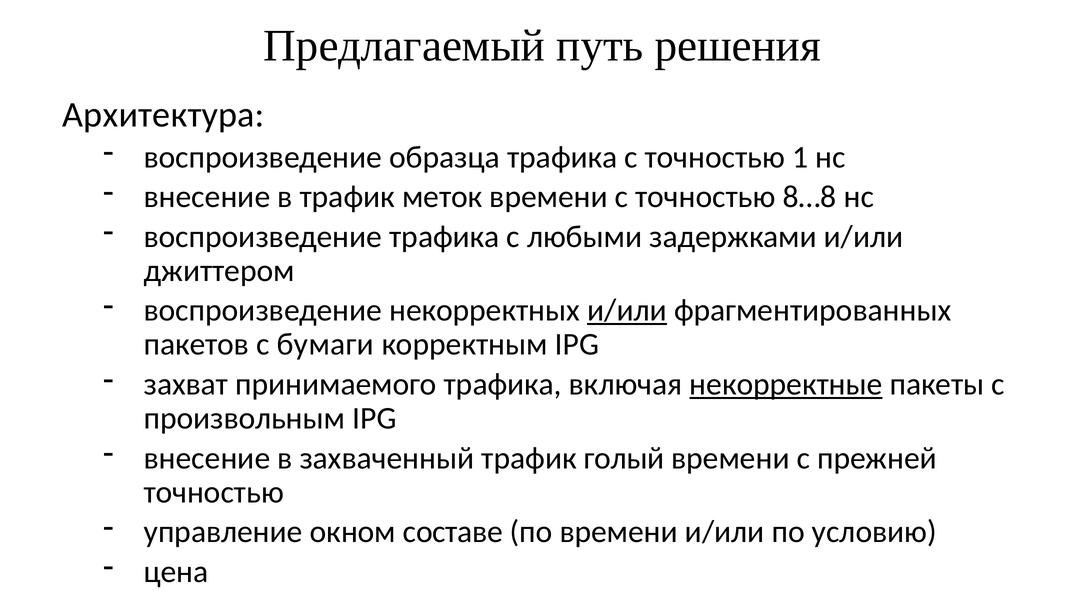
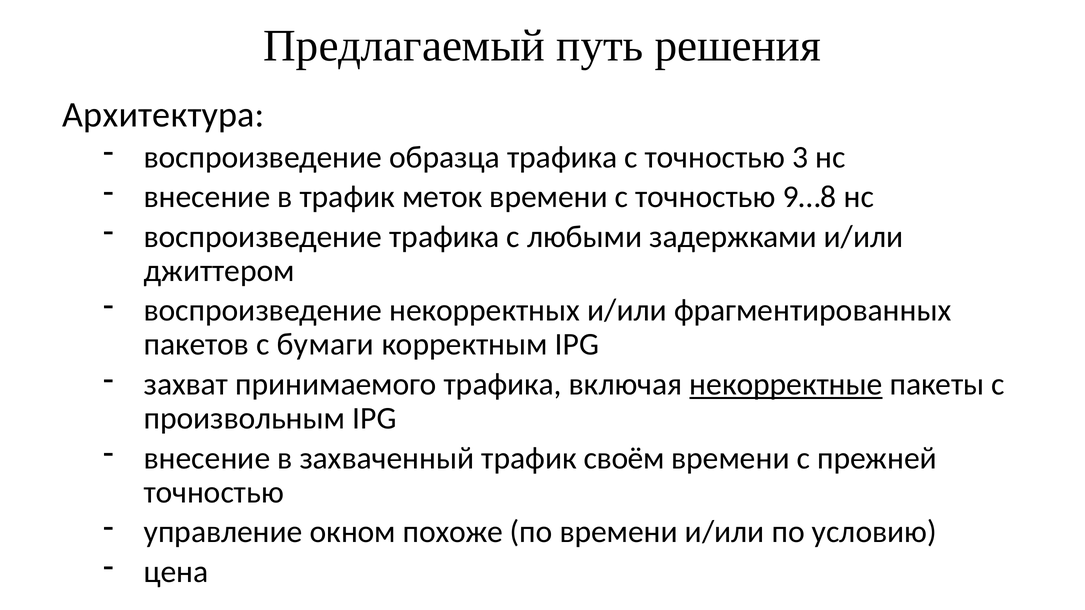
1: 1 -> 3 (800, 157)
8…8: 8…8 -> 9…8 (809, 197)
и/или underline: present -> none (627, 311)
голый: голый -> своём (624, 458)
составе: составе -> похоже (453, 532)
